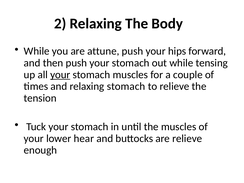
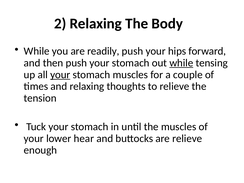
attune: attune -> readily (103, 51)
while underline: none -> present (181, 63)
relaxing stomach: stomach -> thoughts (126, 86)
